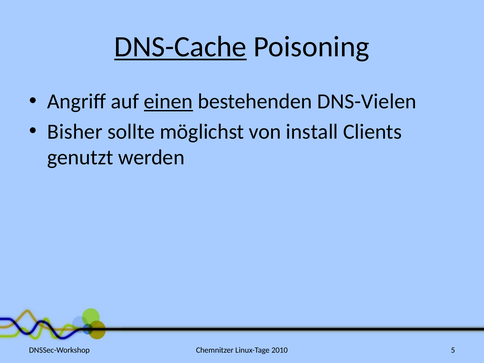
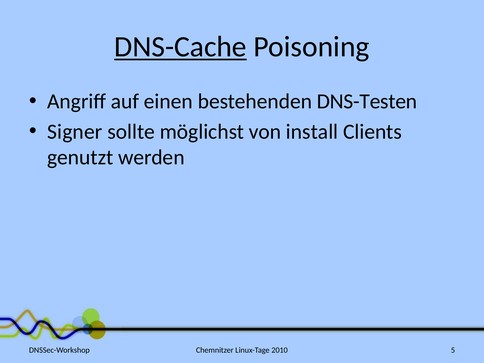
einen underline: present -> none (168, 102)
DNS-Vielen: DNS-Vielen -> DNS-Testen (367, 102)
Bisher: Bisher -> Signer (75, 132)
